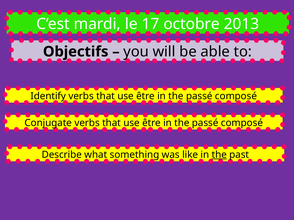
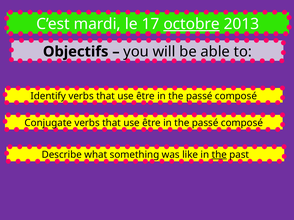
octobre underline: none -> present (192, 24)
